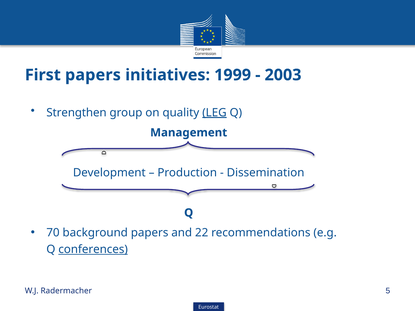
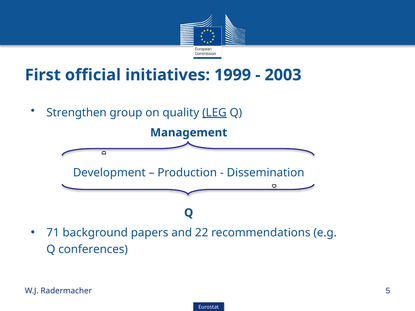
First papers: papers -> official (93, 75)
70: 70 -> 71 (53, 233)
conferences underline: present -> none (93, 250)
